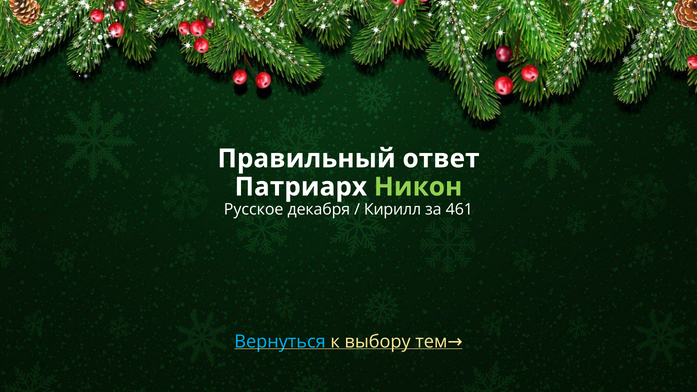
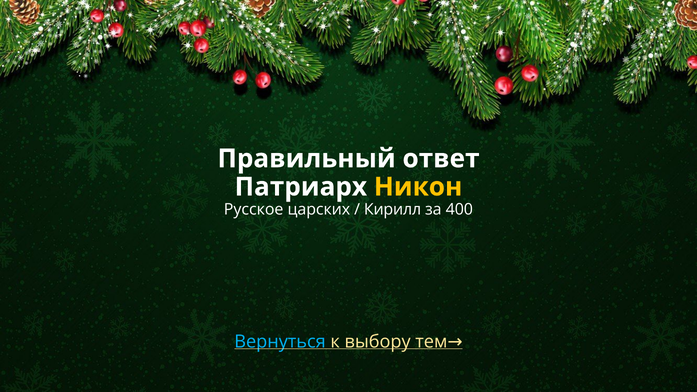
Никон colour: light green -> yellow (418, 187)
декабря: декабря -> царских (319, 210)
461: 461 -> 400 (459, 210)
